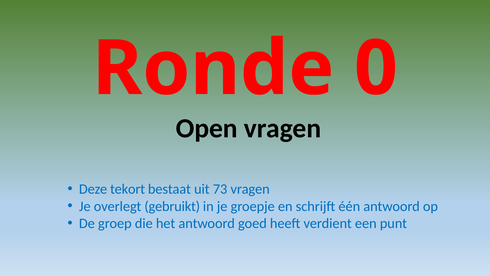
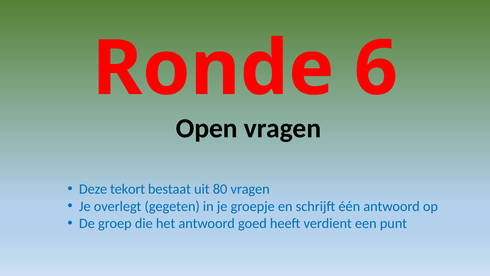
0: 0 -> 6 (376, 69)
73: 73 -> 80 (220, 189)
gebruikt: gebruikt -> gegeten (172, 206)
